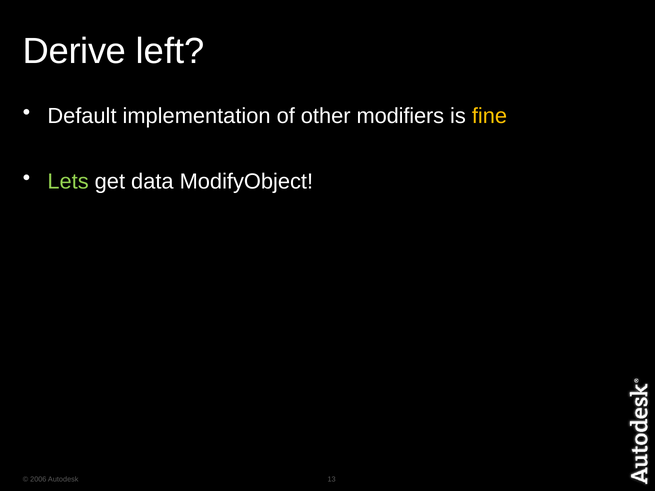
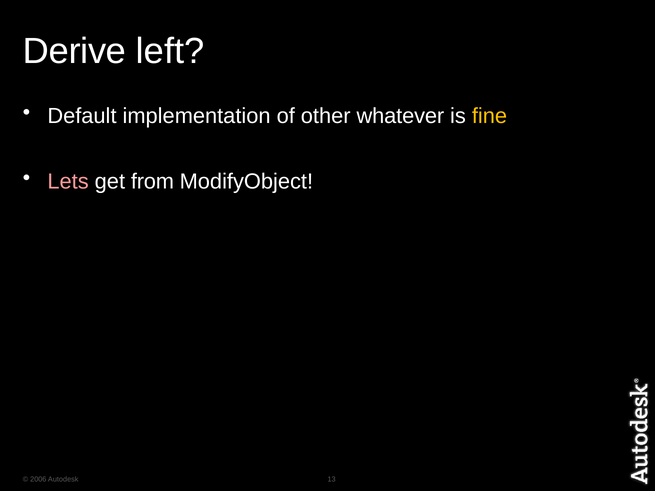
modifiers: modifiers -> whatever (400, 116)
Lets colour: light green -> pink (68, 182)
data: data -> from (152, 182)
